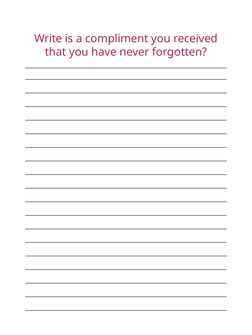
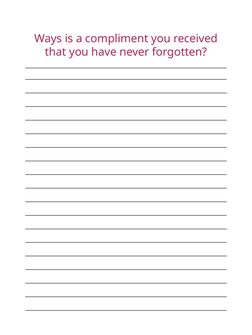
Write: Write -> Ways (48, 39)
